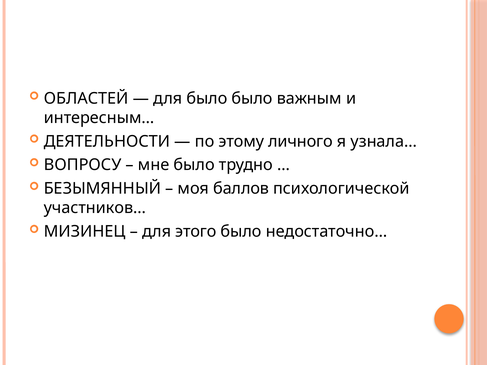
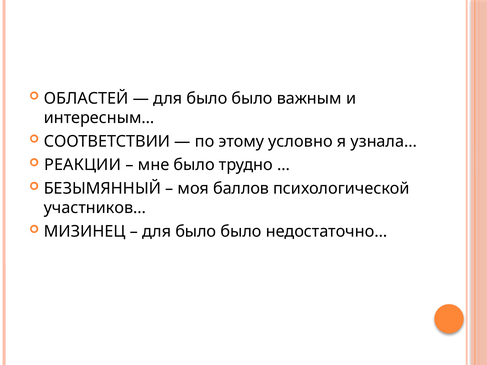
ДЕЯТЕЛЬНОСТИ: ДЕЯТЕЛЬНОСТИ -> СООТВЕТСТВИИ (107, 142)
личного: личного -> условно (300, 142)
ВОПРОСУ: ВОПРОСУ -> РЕАКЦИИ (82, 165)
этого: этого -> было (196, 232)
